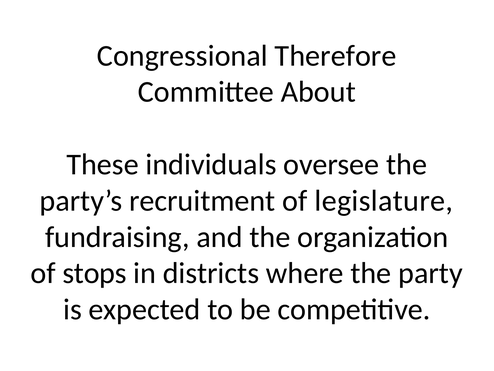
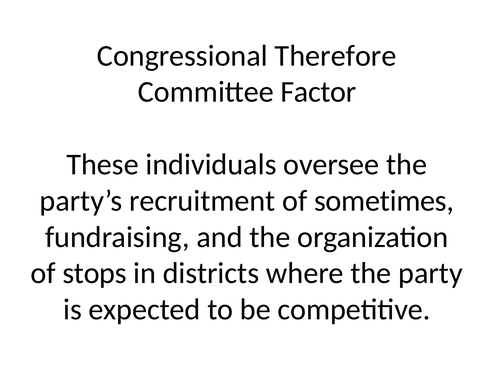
About: About -> Factor (318, 92)
legislature: legislature -> sometimes (384, 201)
